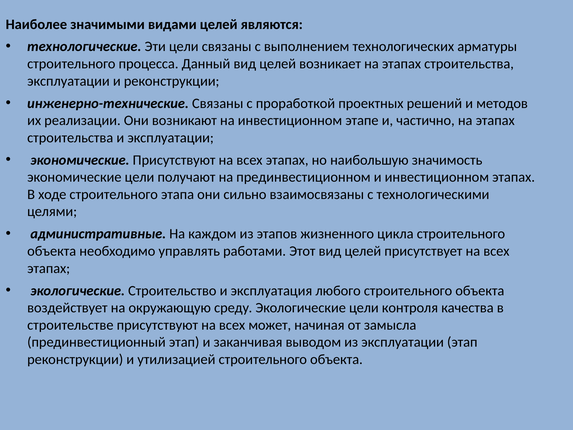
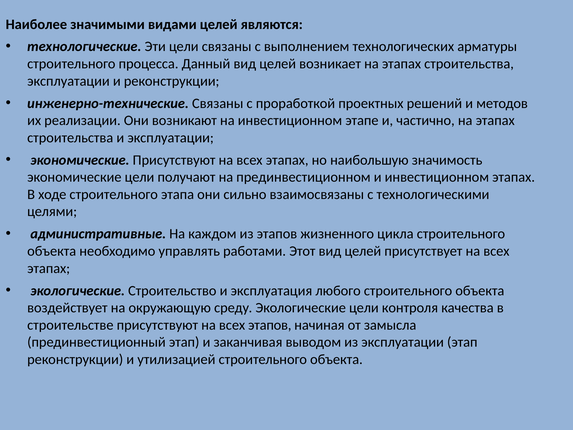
всех может: может -> этапов (270, 325)
